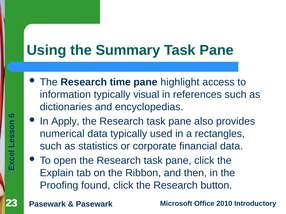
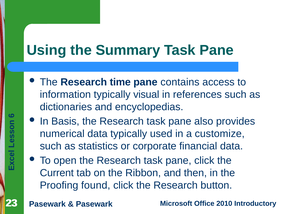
highlight: highlight -> contains (180, 82)
Apply: Apply -> Basis (65, 122)
rectangles: rectangles -> customize (220, 134)
Explain: Explain -> Current (57, 173)
